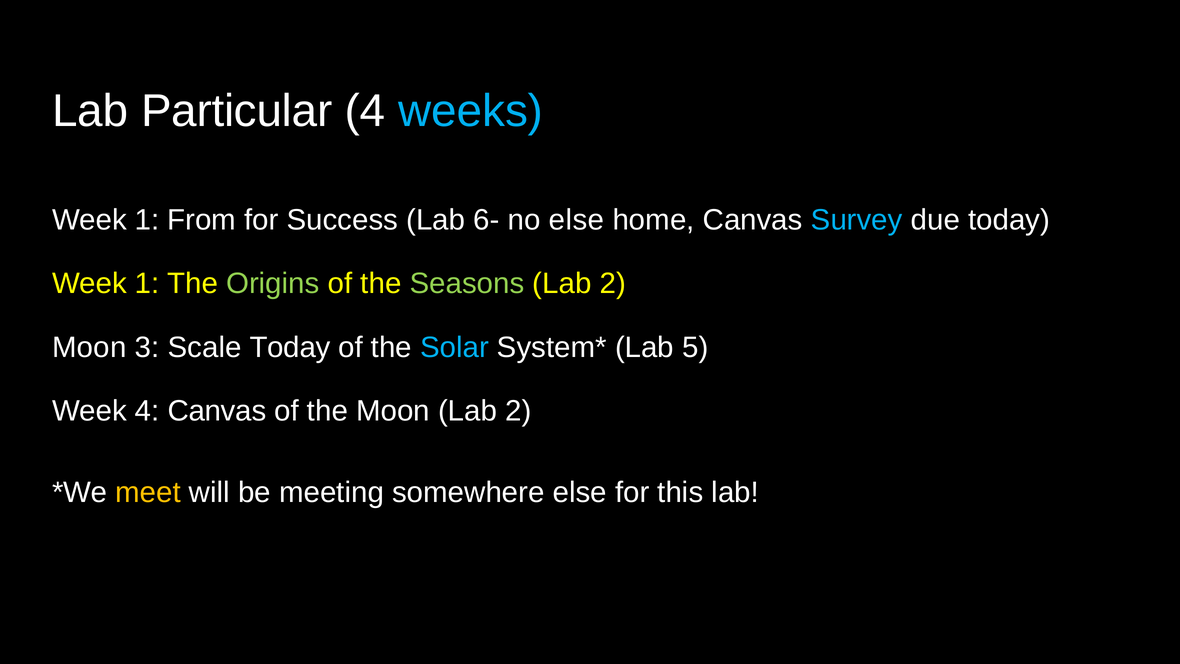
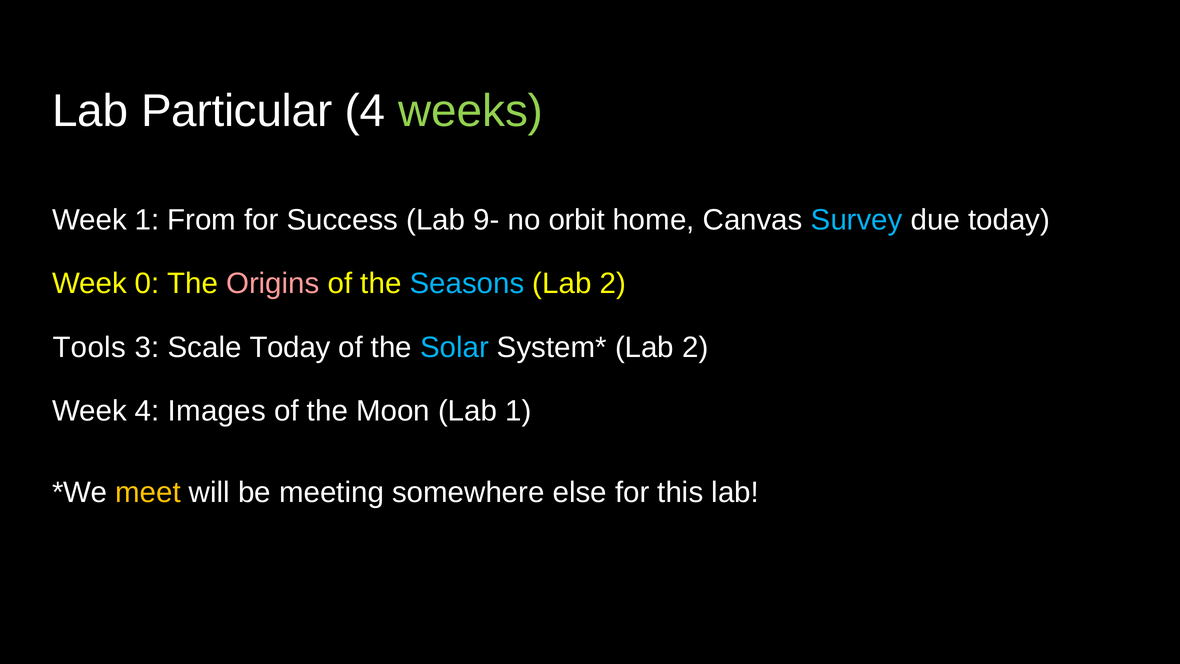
weeks colour: light blue -> light green (471, 111)
6-: 6- -> 9- (487, 220)
no else: else -> orbit (577, 220)
1: 1 -> 0 (147, 284)
Origins colour: light green -> pink (273, 284)
Seasons colour: light green -> light blue (467, 284)
Moon: Moon -> Tools (89, 347)
5: 5 -> 2 (695, 347)
4 Canvas: Canvas -> Images (217, 411)
Moon Lab 2: 2 -> 1 (518, 411)
